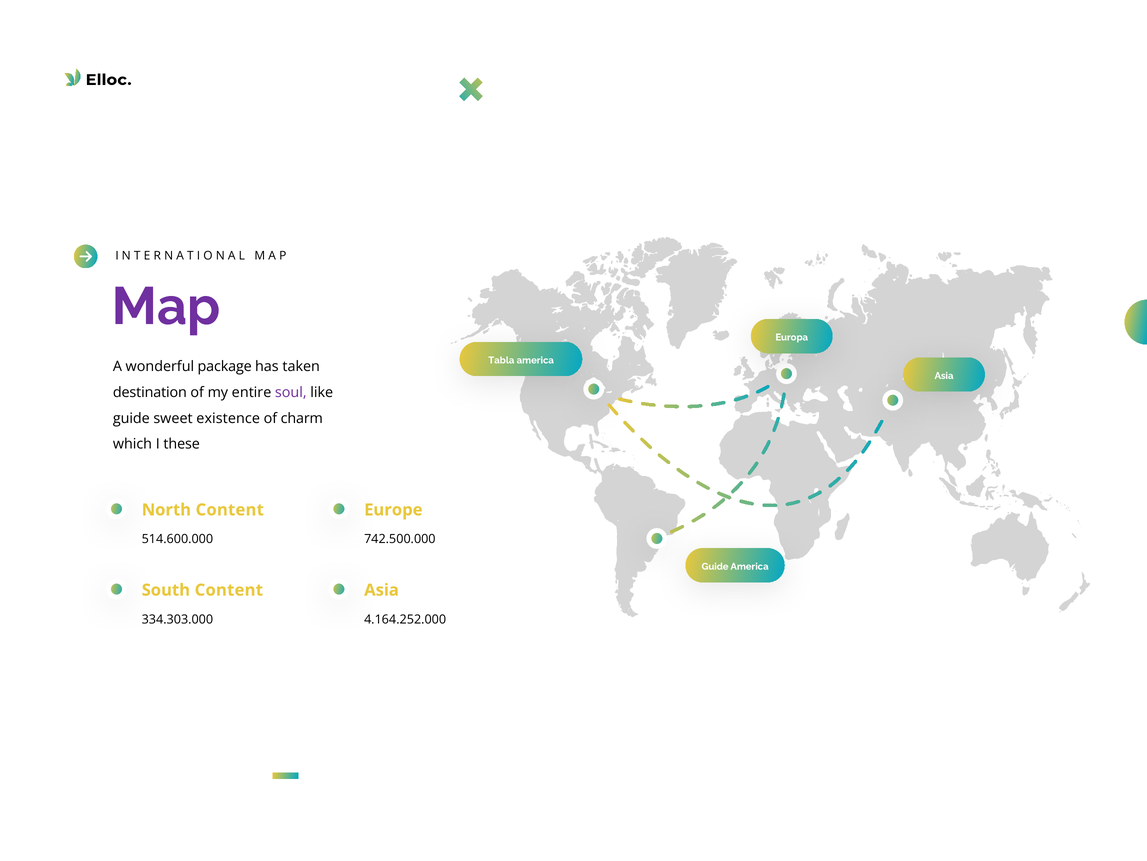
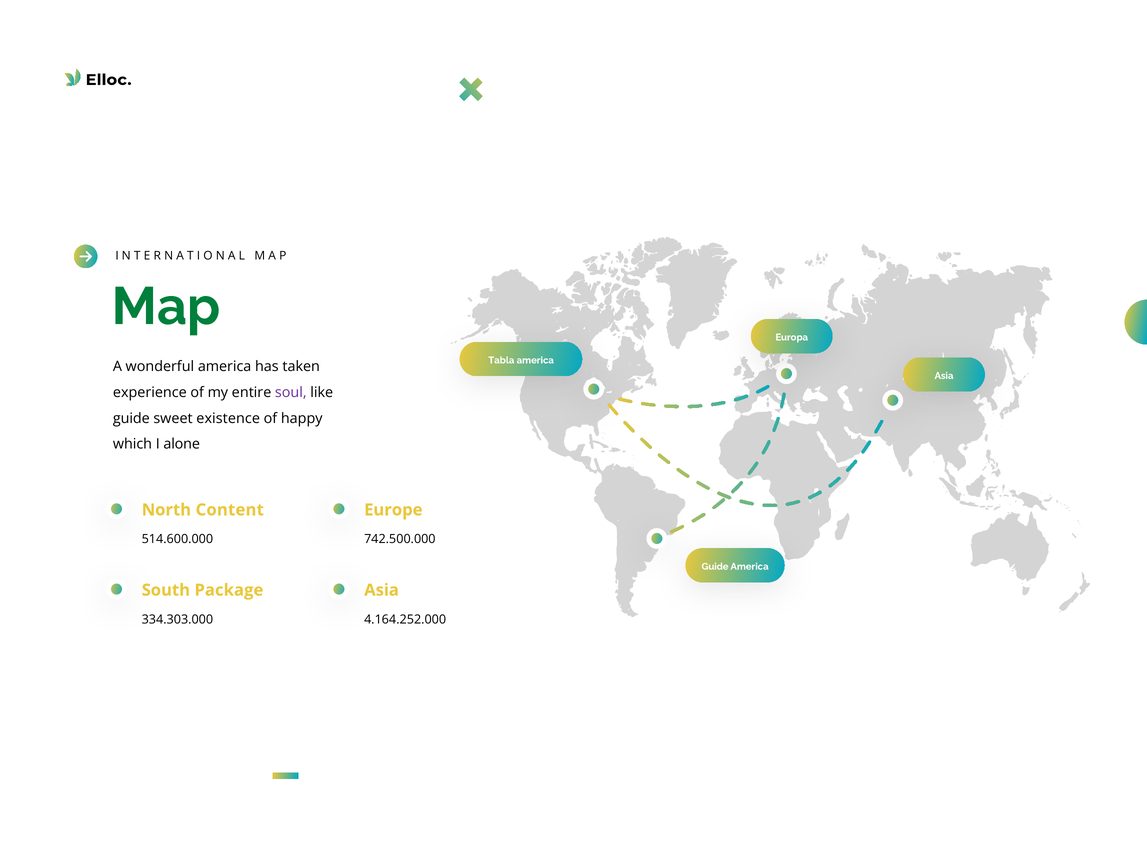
Map colour: purple -> green (166, 306)
wonderful package: package -> america (225, 366)
destination: destination -> experience (150, 392)
charm: charm -> happy (302, 418)
these: these -> alone (182, 444)
Content: Content -> Package (229, 590)
